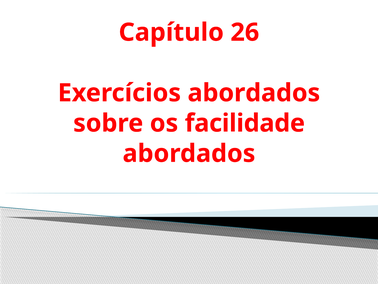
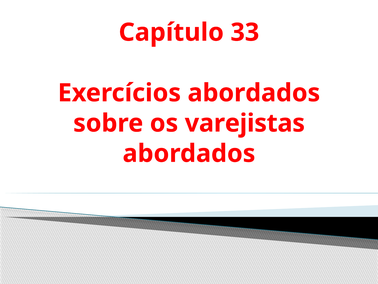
26: 26 -> 33 (245, 32)
facilidade: facilidade -> varejistas (245, 123)
